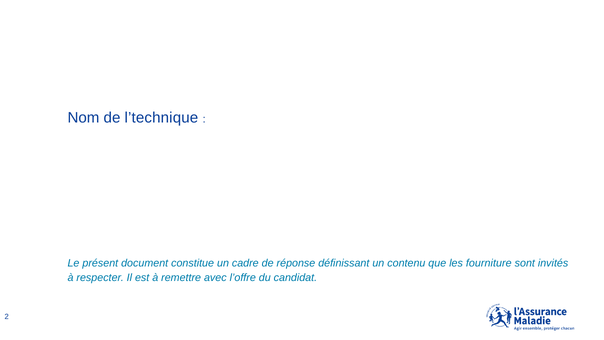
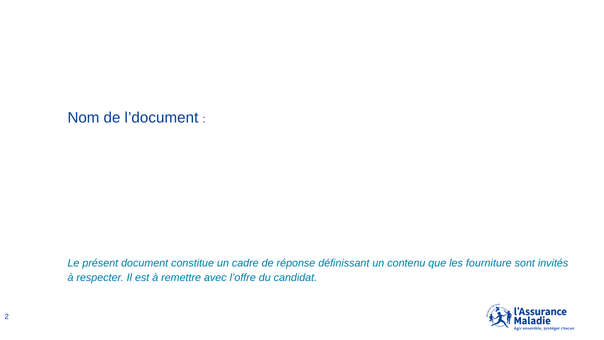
l’technique: l’technique -> l’document (161, 118)
